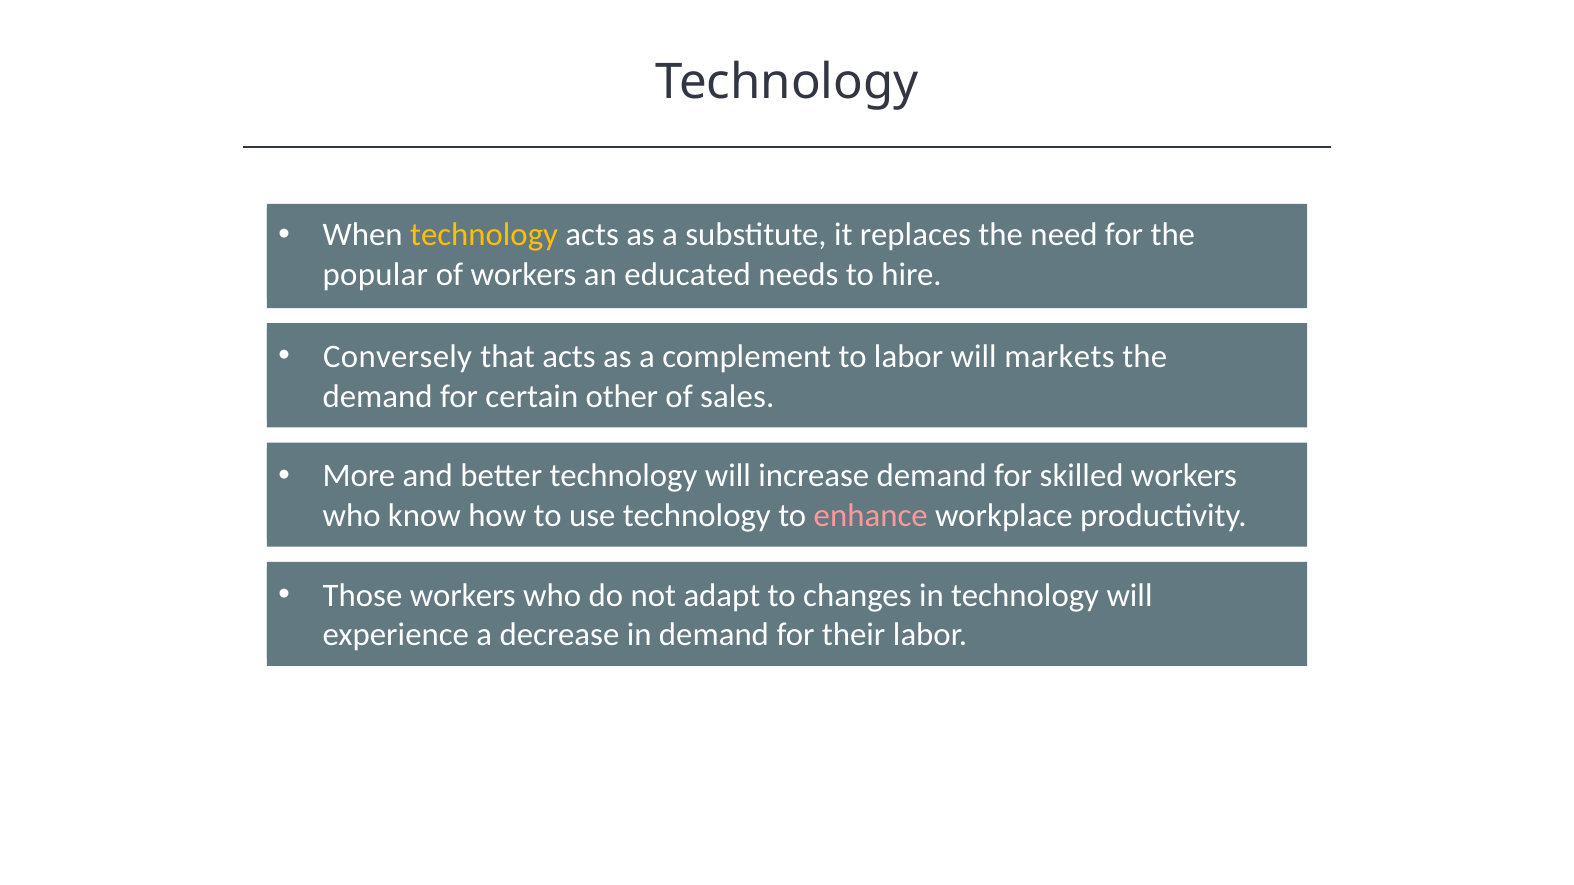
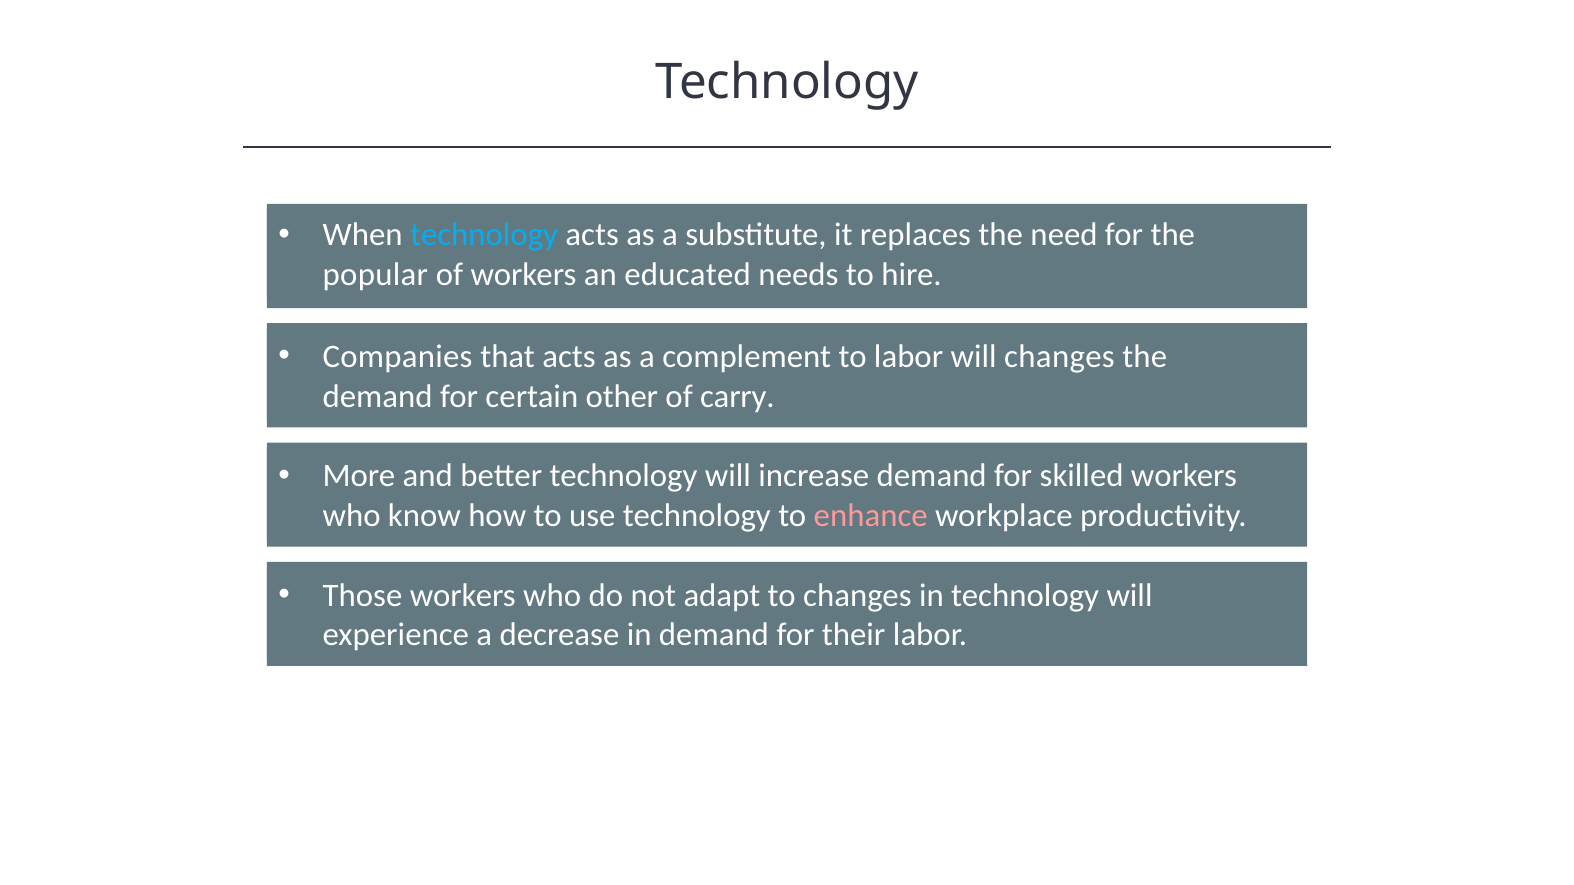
technology colour: yellow -> light blue (484, 235)
Conversely: Conversely -> Companies (398, 357)
will markets: markets -> changes (1060, 357)
sales: sales -> carry (737, 396)
